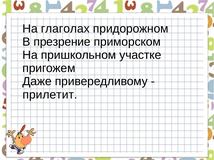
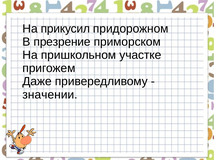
глаголах: глаголах -> прикусил (65, 29)
прилетит: прилетит -> значении (50, 95)
